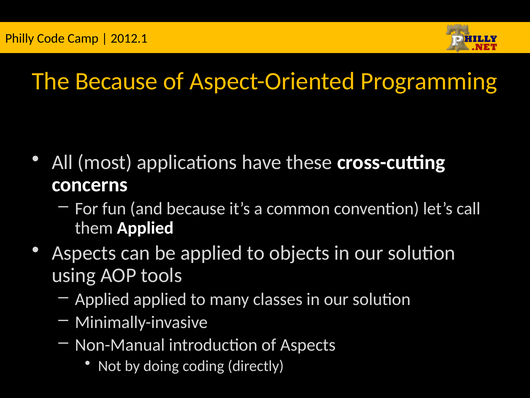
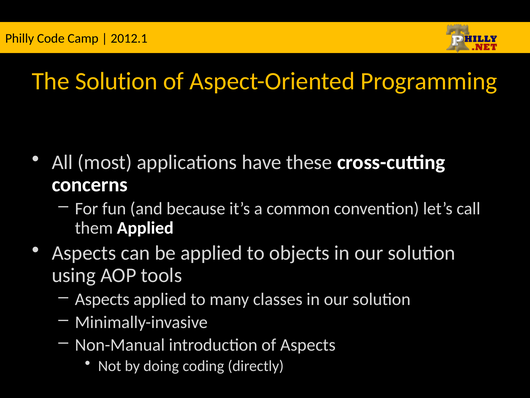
The Because: Because -> Solution (116, 81)
Applied: Applied -> Aspects (102, 299)
